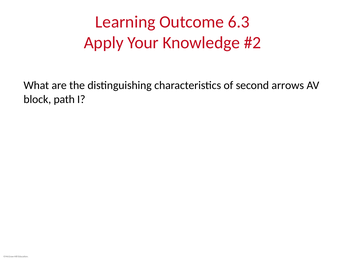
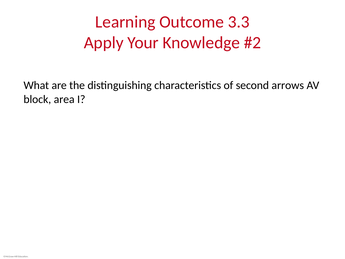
6.3: 6.3 -> 3.3 (239, 22)
path: path -> area (64, 99)
